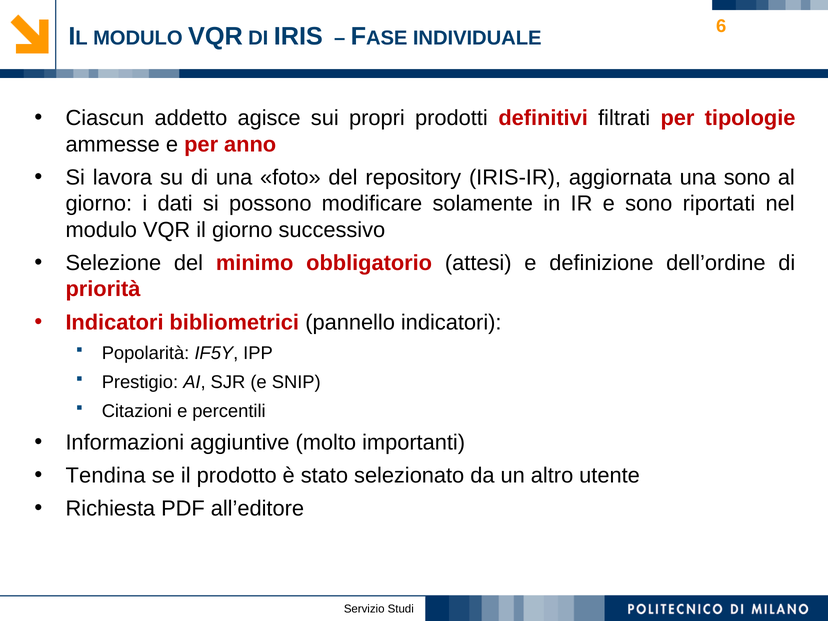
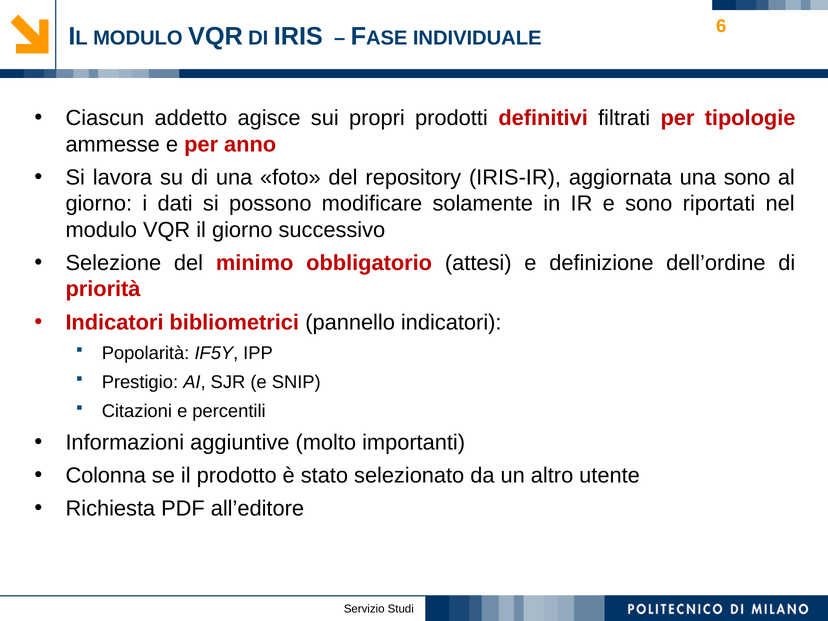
Tendina: Tendina -> Colonna (106, 476)
